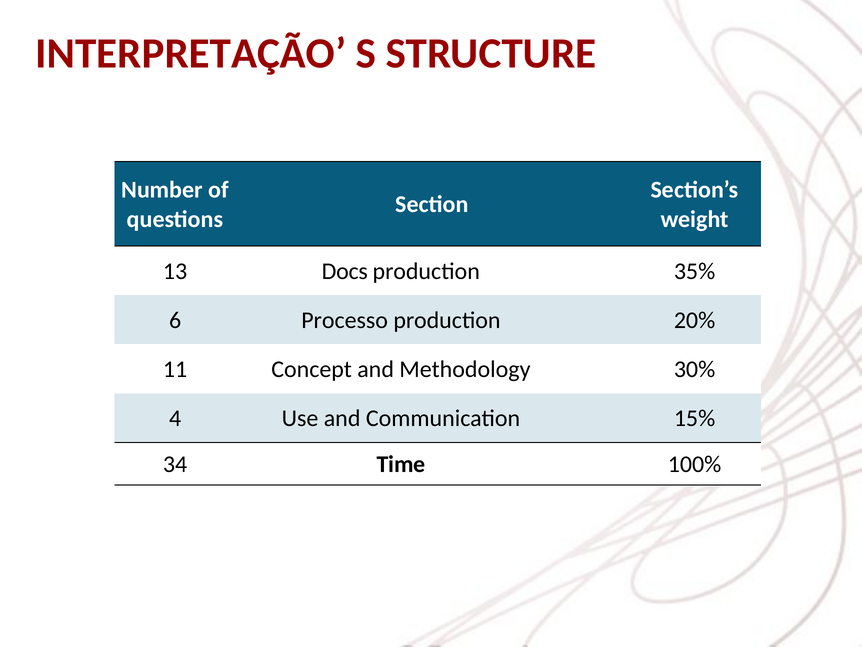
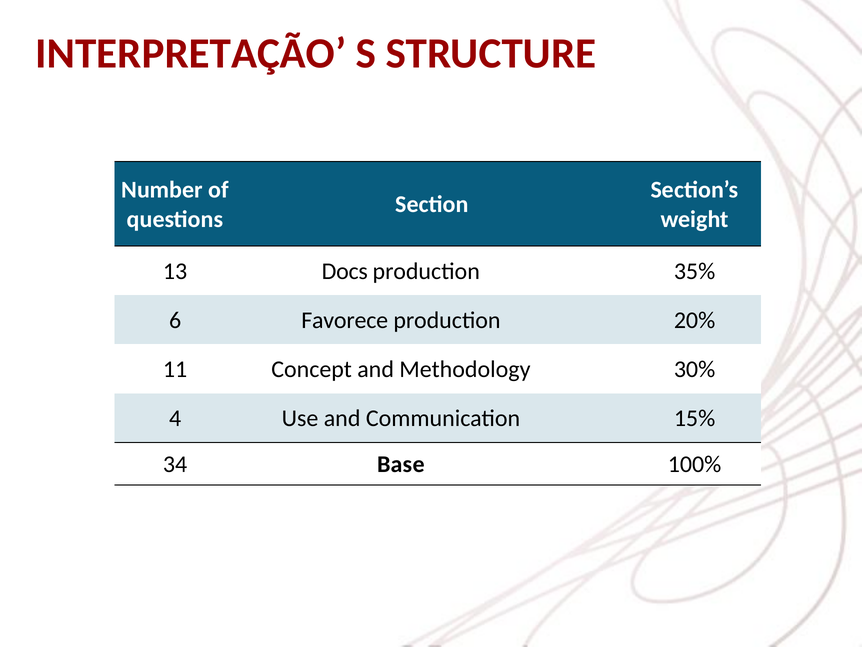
Processo: Processo -> Favorece (345, 320)
Time: Time -> Base (401, 464)
